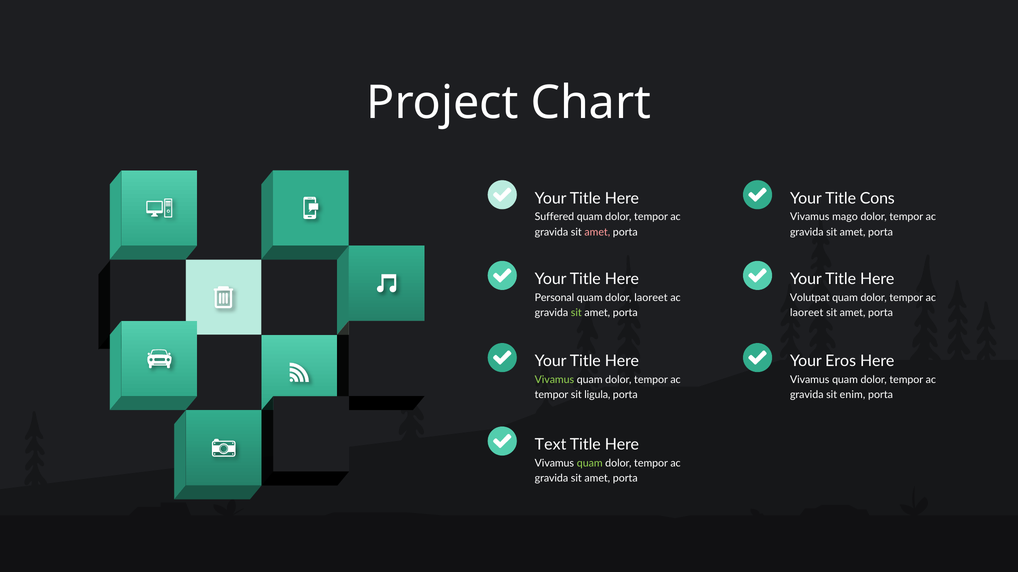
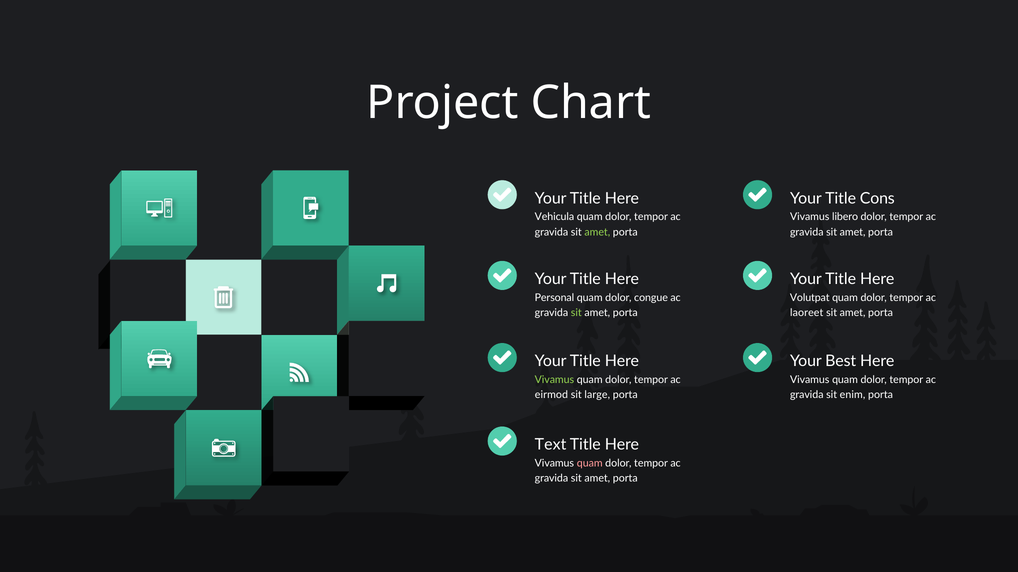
Suffered: Suffered -> Vehicula (554, 217)
mago: mago -> libero (845, 217)
amet colour: pink -> light green (597, 232)
dolor laoreet: laoreet -> congue (651, 298)
Eros: Eros -> Best (841, 362)
tempor: tempor -> eirmod (551, 395)
ligula: ligula -> large (597, 395)
quam colour: light green -> pink (590, 464)
